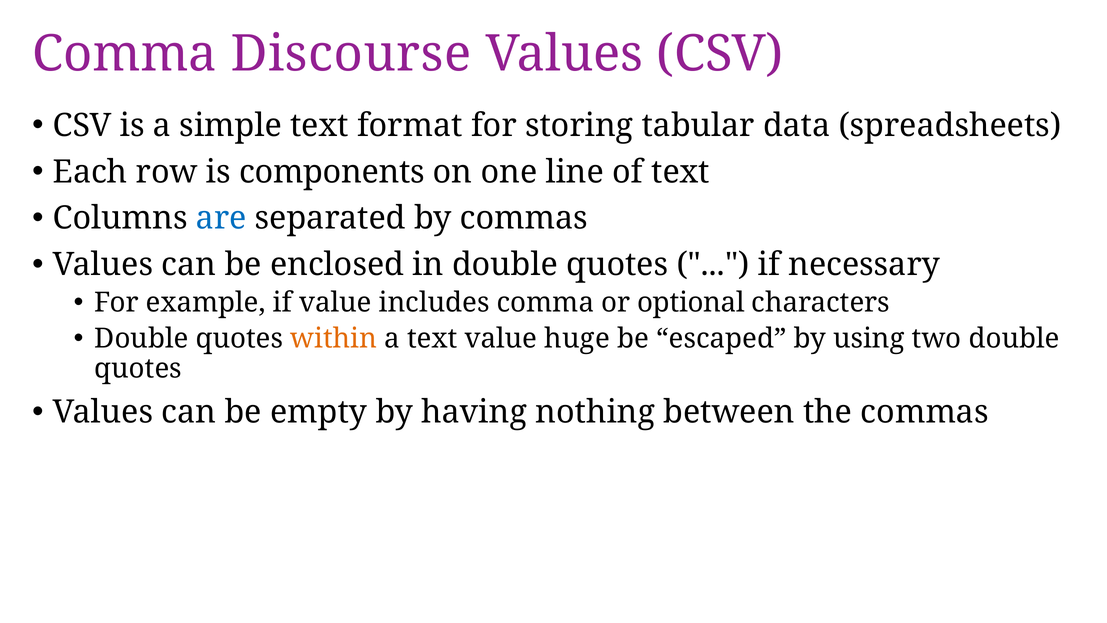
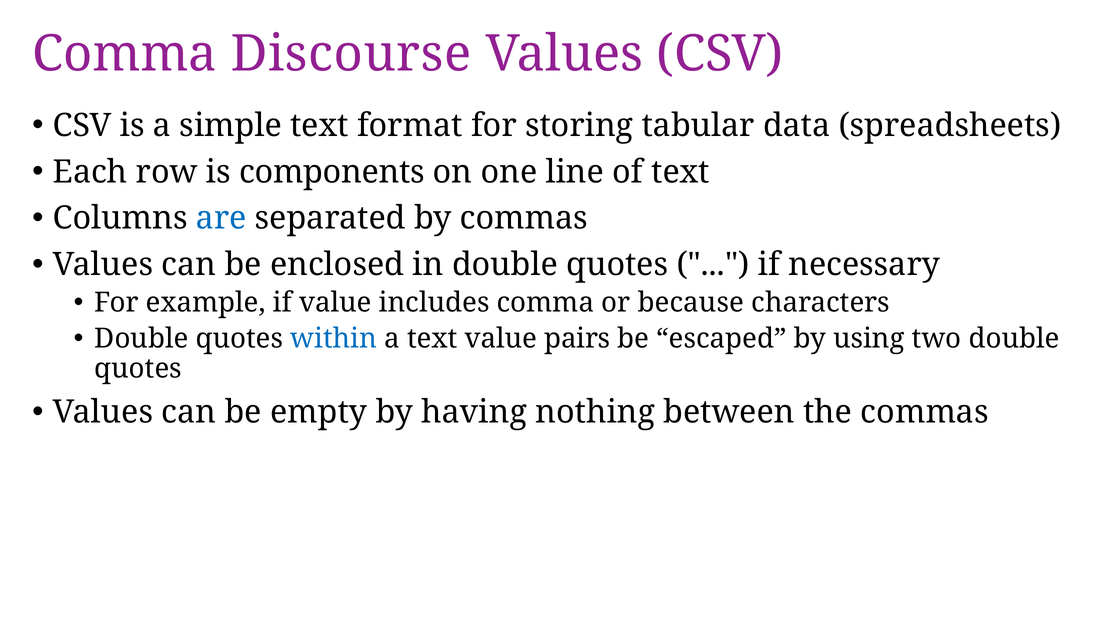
optional: optional -> because (691, 303)
within colour: orange -> blue (334, 338)
huge: huge -> pairs (577, 338)
